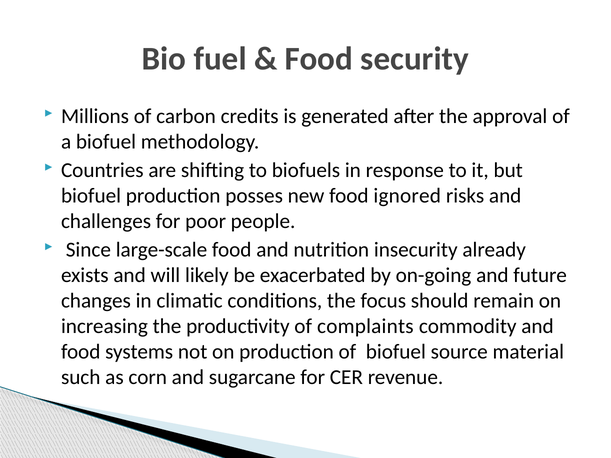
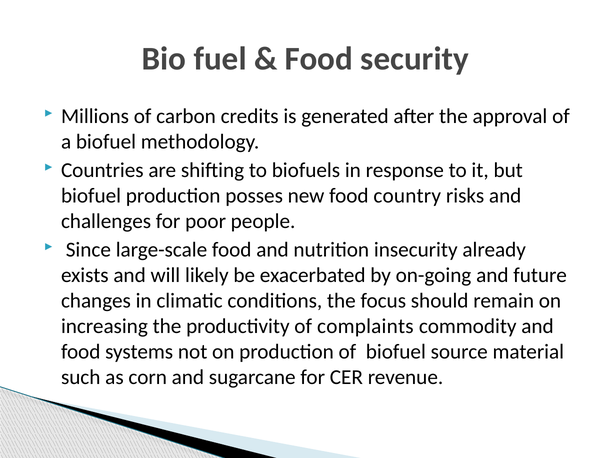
ignored: ignored -> country (407, 196)
